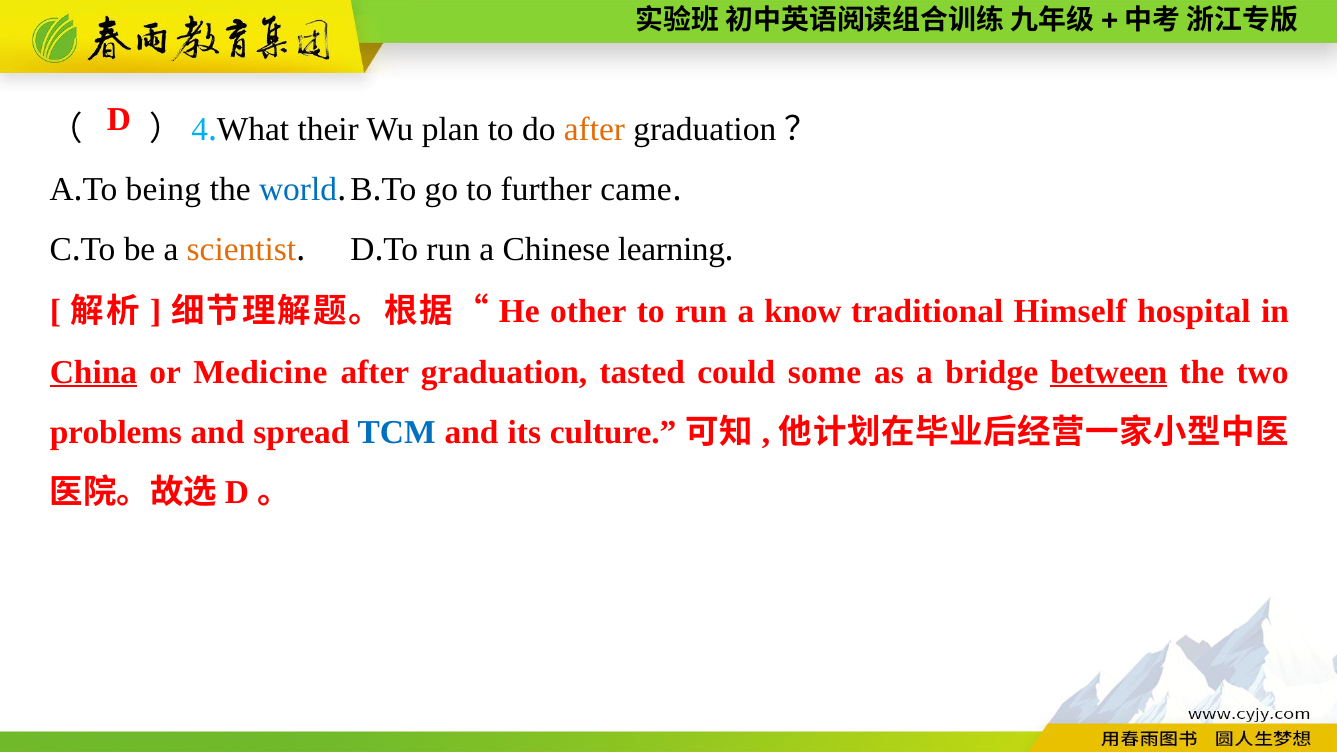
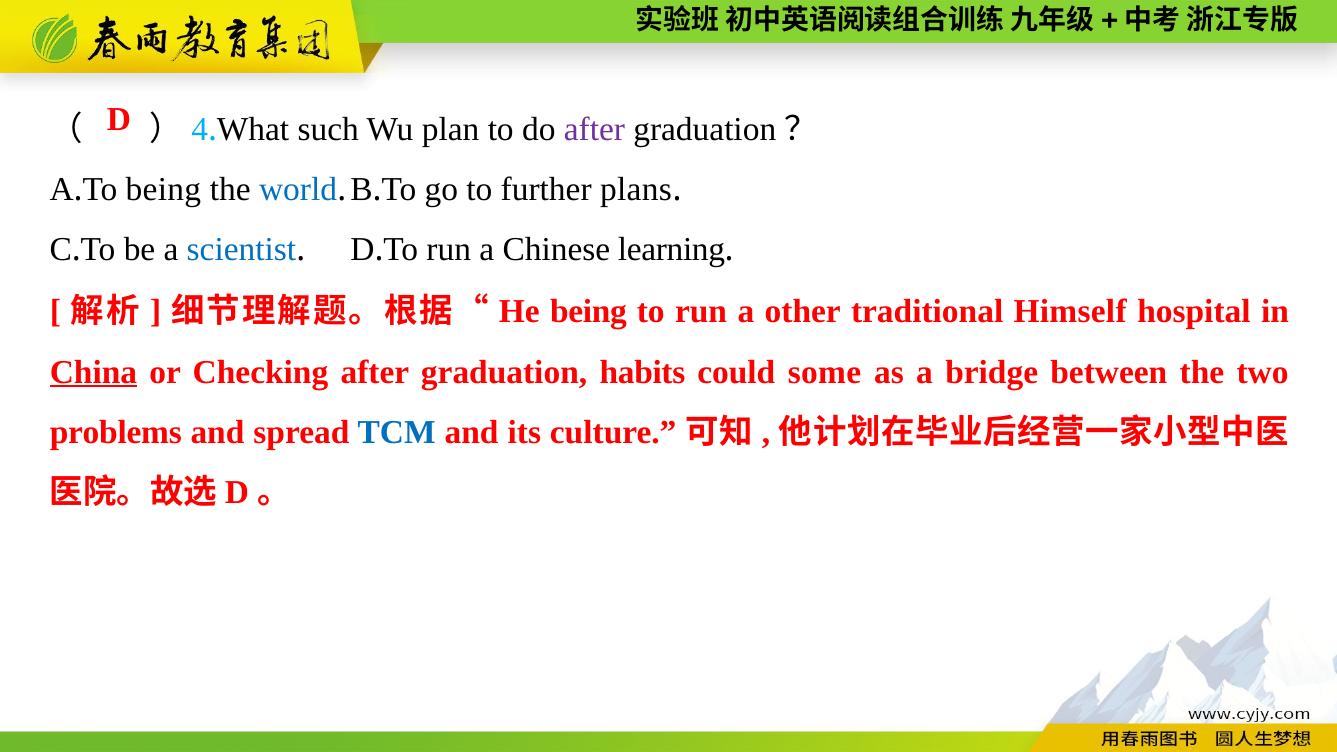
their: their -> such (328, 129)
after colour: orange -> purple (594, 129)
came: came -> plans (636, 190)
scientist colour: orange -> blue (241, 250)
other: other -> being (588, 312)
know: know -> other (803, 312)
Medicine: Medicine -> Checking (260, 372)
tasted: tasted -> habits (642, 372)
between underline: present -> none (1109, 372)
